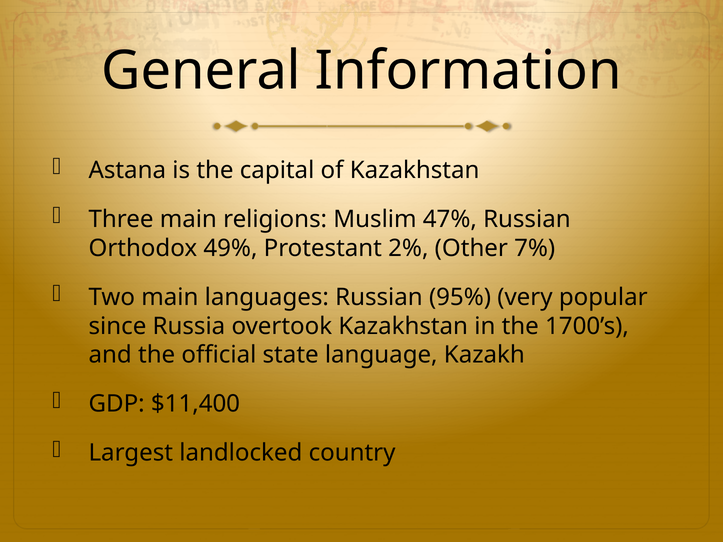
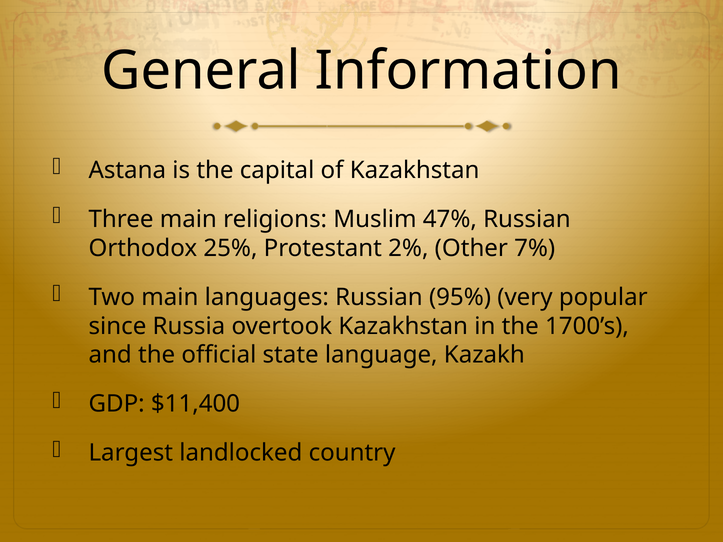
49%: 49% -> 25% (230, 248)
